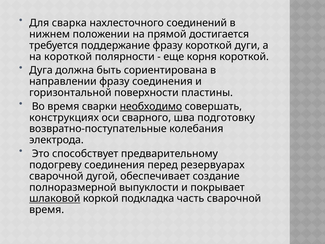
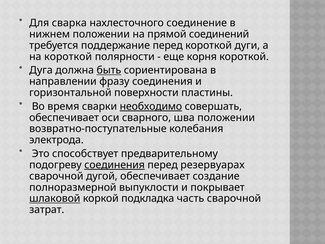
соединений: соединений -> соединение (197, 23)
достигается: достигается -> соединений (219, 34)
поддержание фразу: фразу -> перед (168, 45)
быть underline: none -> present (109, 70)
конструкциях: конструкциях -> обеспечивает (64, 117)
шва подготовку: подготовку -> положении (226, 117)
соединения underline: none -> present (115, 165)
время: время -> затрат (47, 210)
